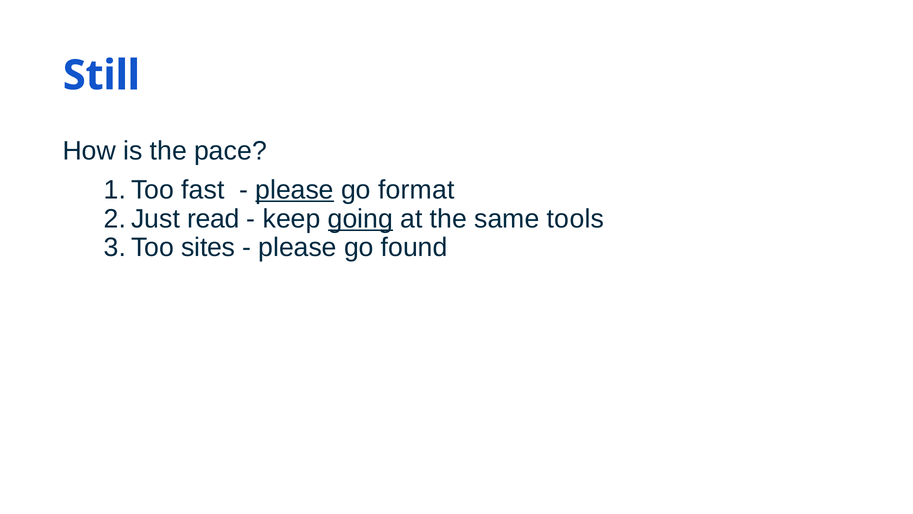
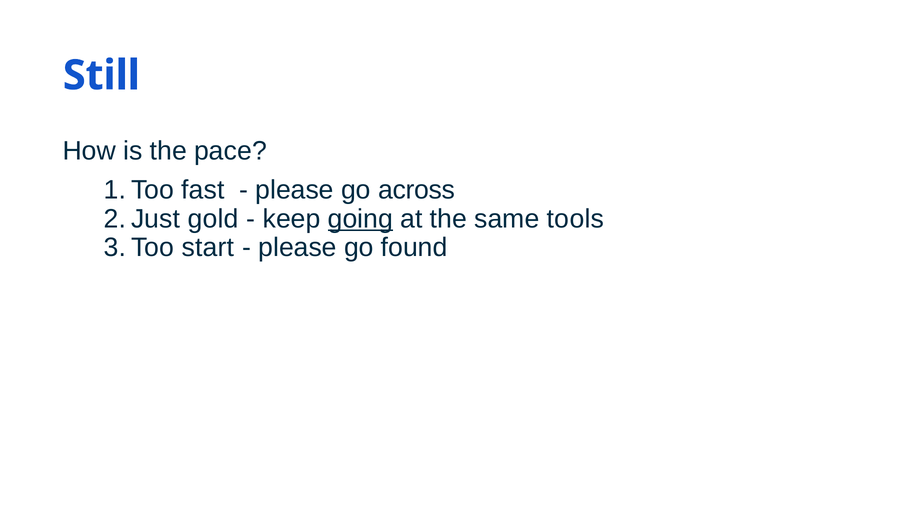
please underline: present -> none (295, 190)
format: format -> across (417, 190)
read: read -> gold (213, 219)
sites: sites -> start (208, 247)
